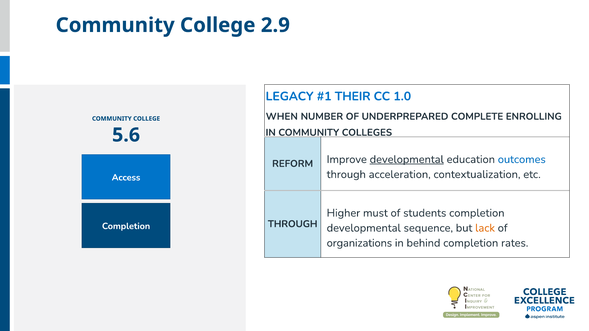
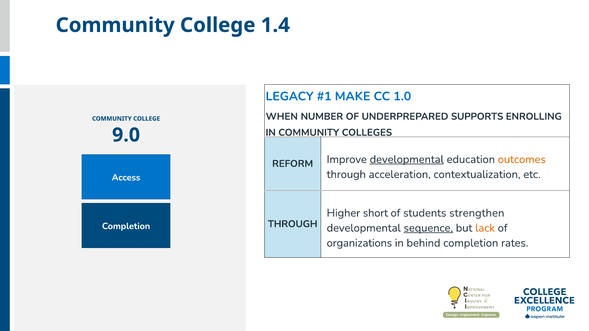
2.9: 2.9 -> 1.4 (275, 25)
THEIR: THEIR -> MAKE (353, 96)
COMPLETE: COMPLETE -> SUPPORTS (477, 117)
5.6: 5.6 -> 9.0 (126, 135)
outcomes colour: blue -> orange (522, 159)
must: must -> short (375, 213)
students completion: completion -> strengthen (477, 213)
sequence underline: none -> present (428, 228)
